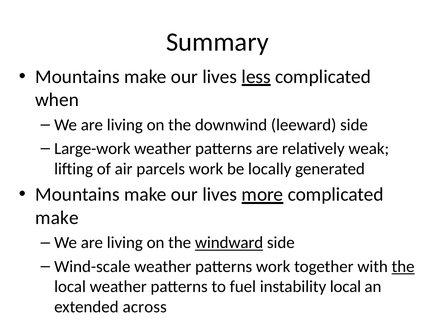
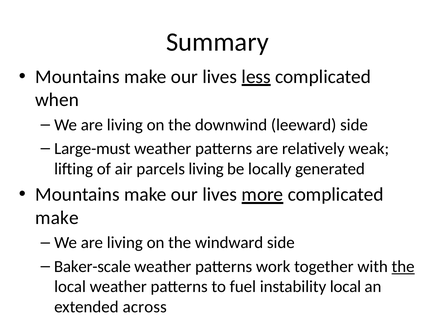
Large-work: Large-work -> Large-must (92, 149)
parcels work: work -> living (206, 169)
windward underline: present -> none (229, 243)
Wind-scale: Wind-scale -> Baker-scale (92, 267)
